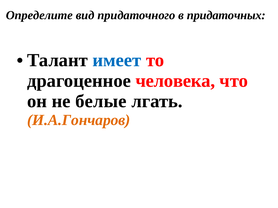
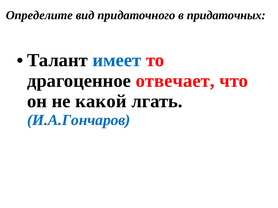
человека: человека -> отвечает (175, 81)
белые: белые -> какой (101, 101)
И.А.Гончаров colour: orange -> blue (79, 120)
